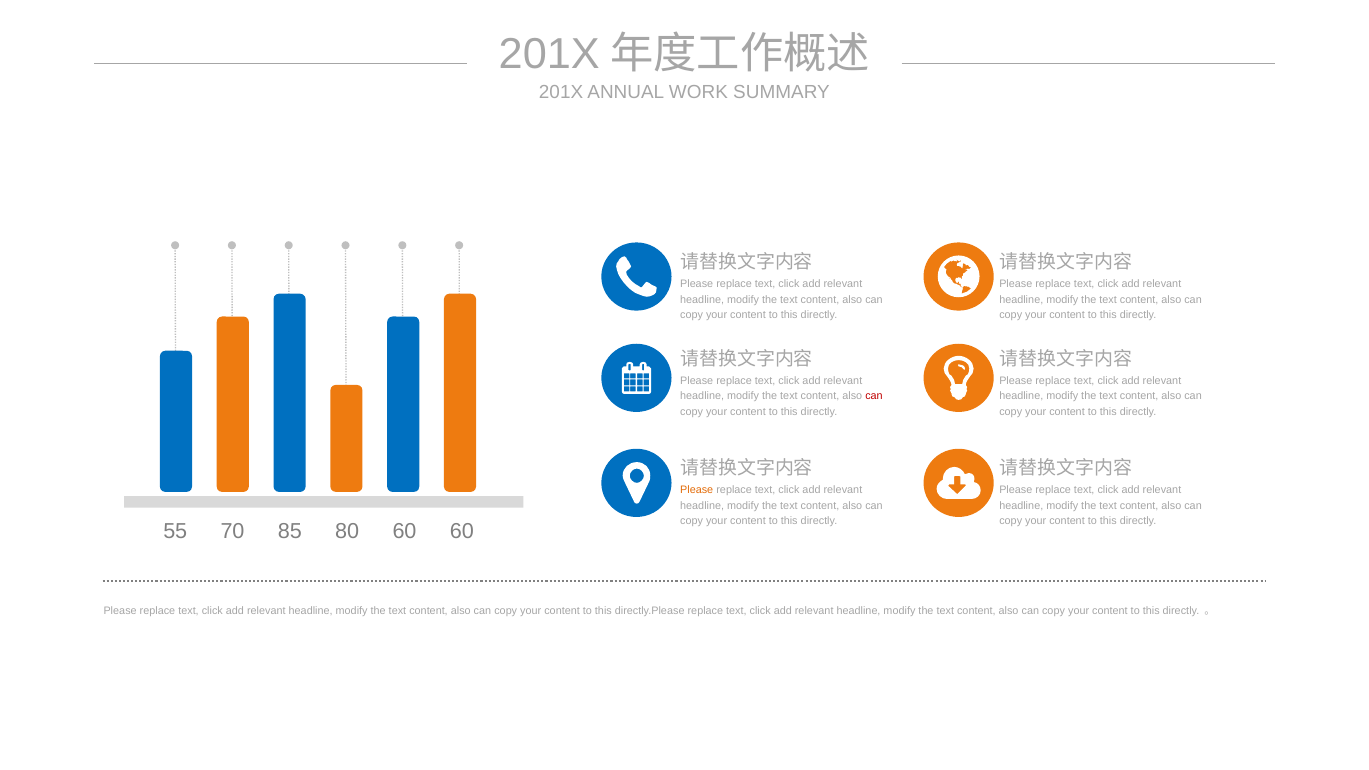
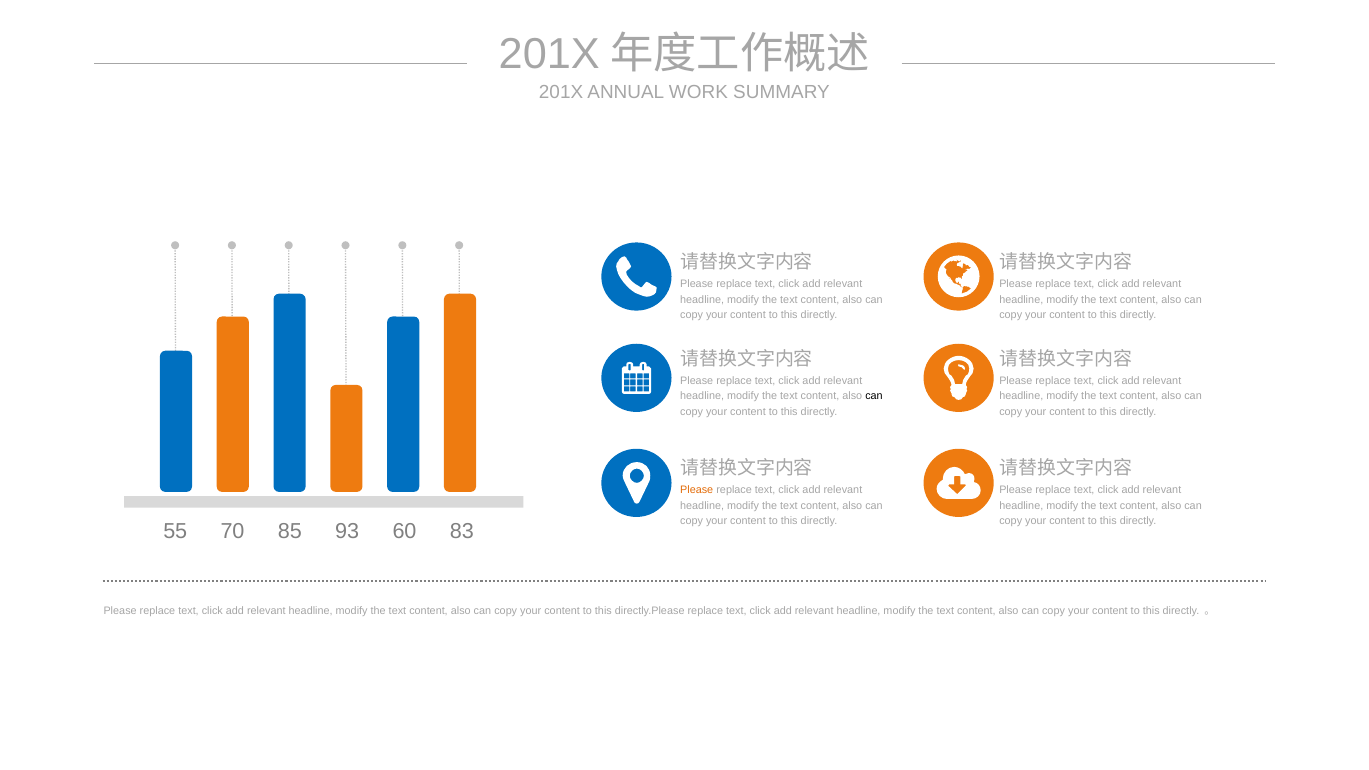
can colour: red -> black (874, 396)
80: 80 -> 93 (347, 532)
60 60: 60 -> 83 (462, 532)
